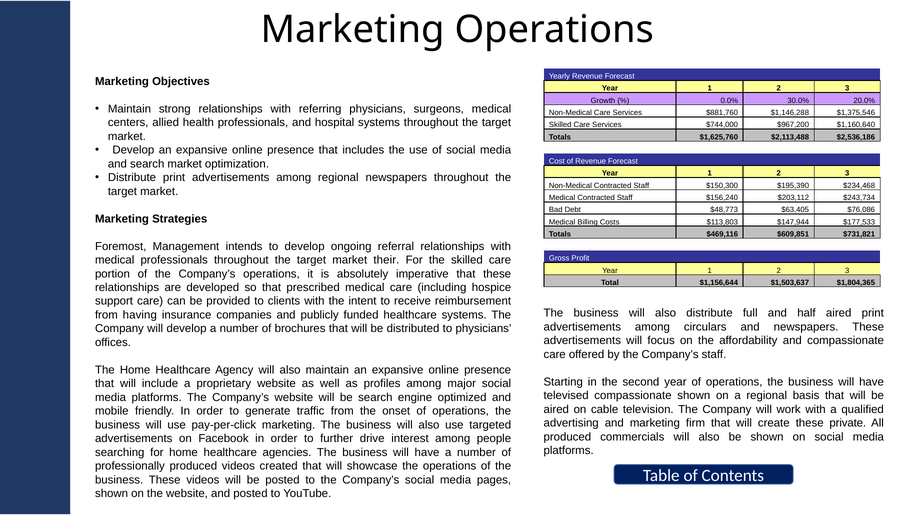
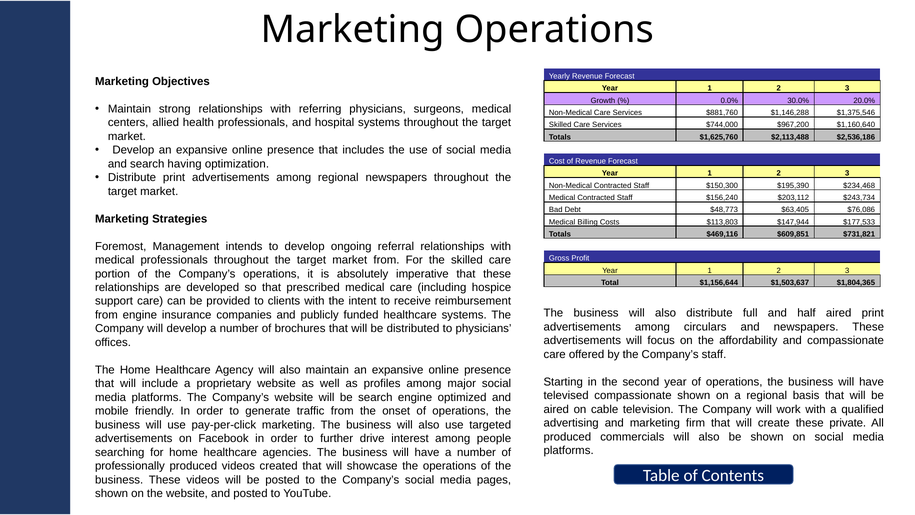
search market: market -> having (185, 164)
market their: their -> from (386, 260)
from having: having -> engine (140, 315)
